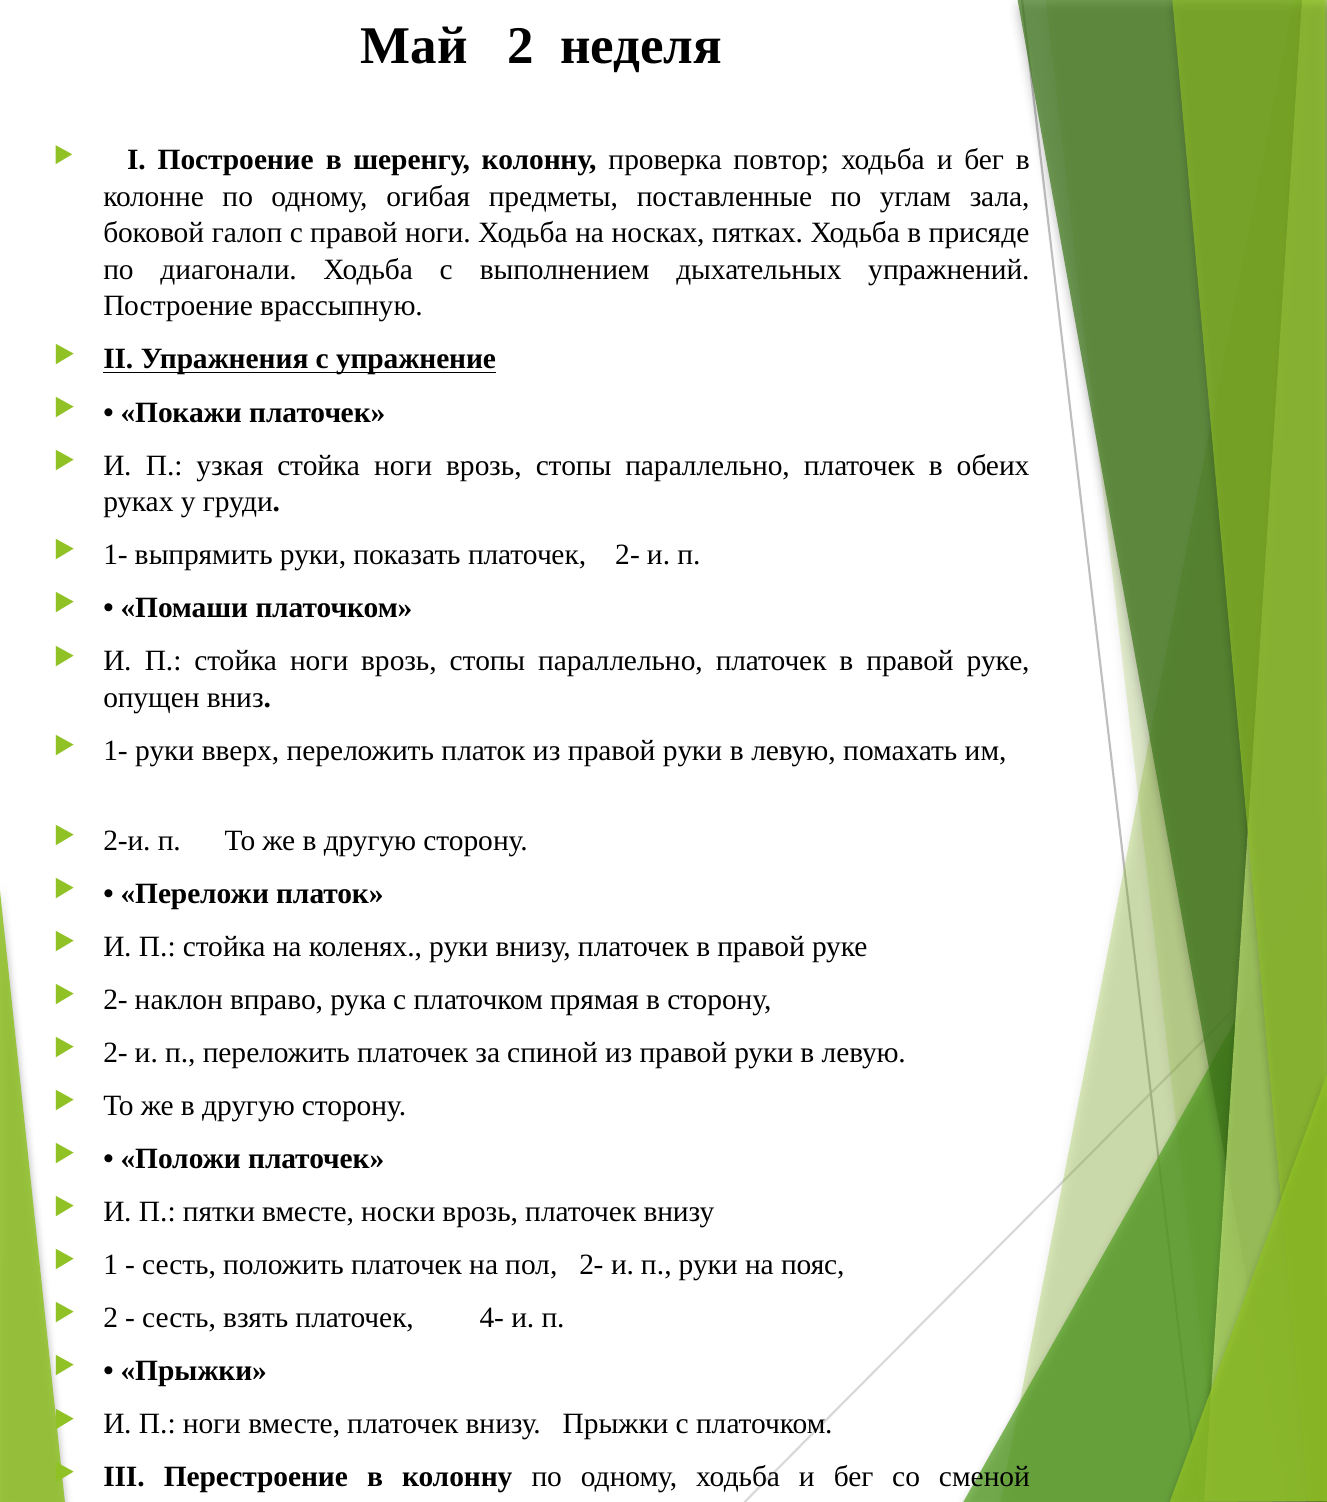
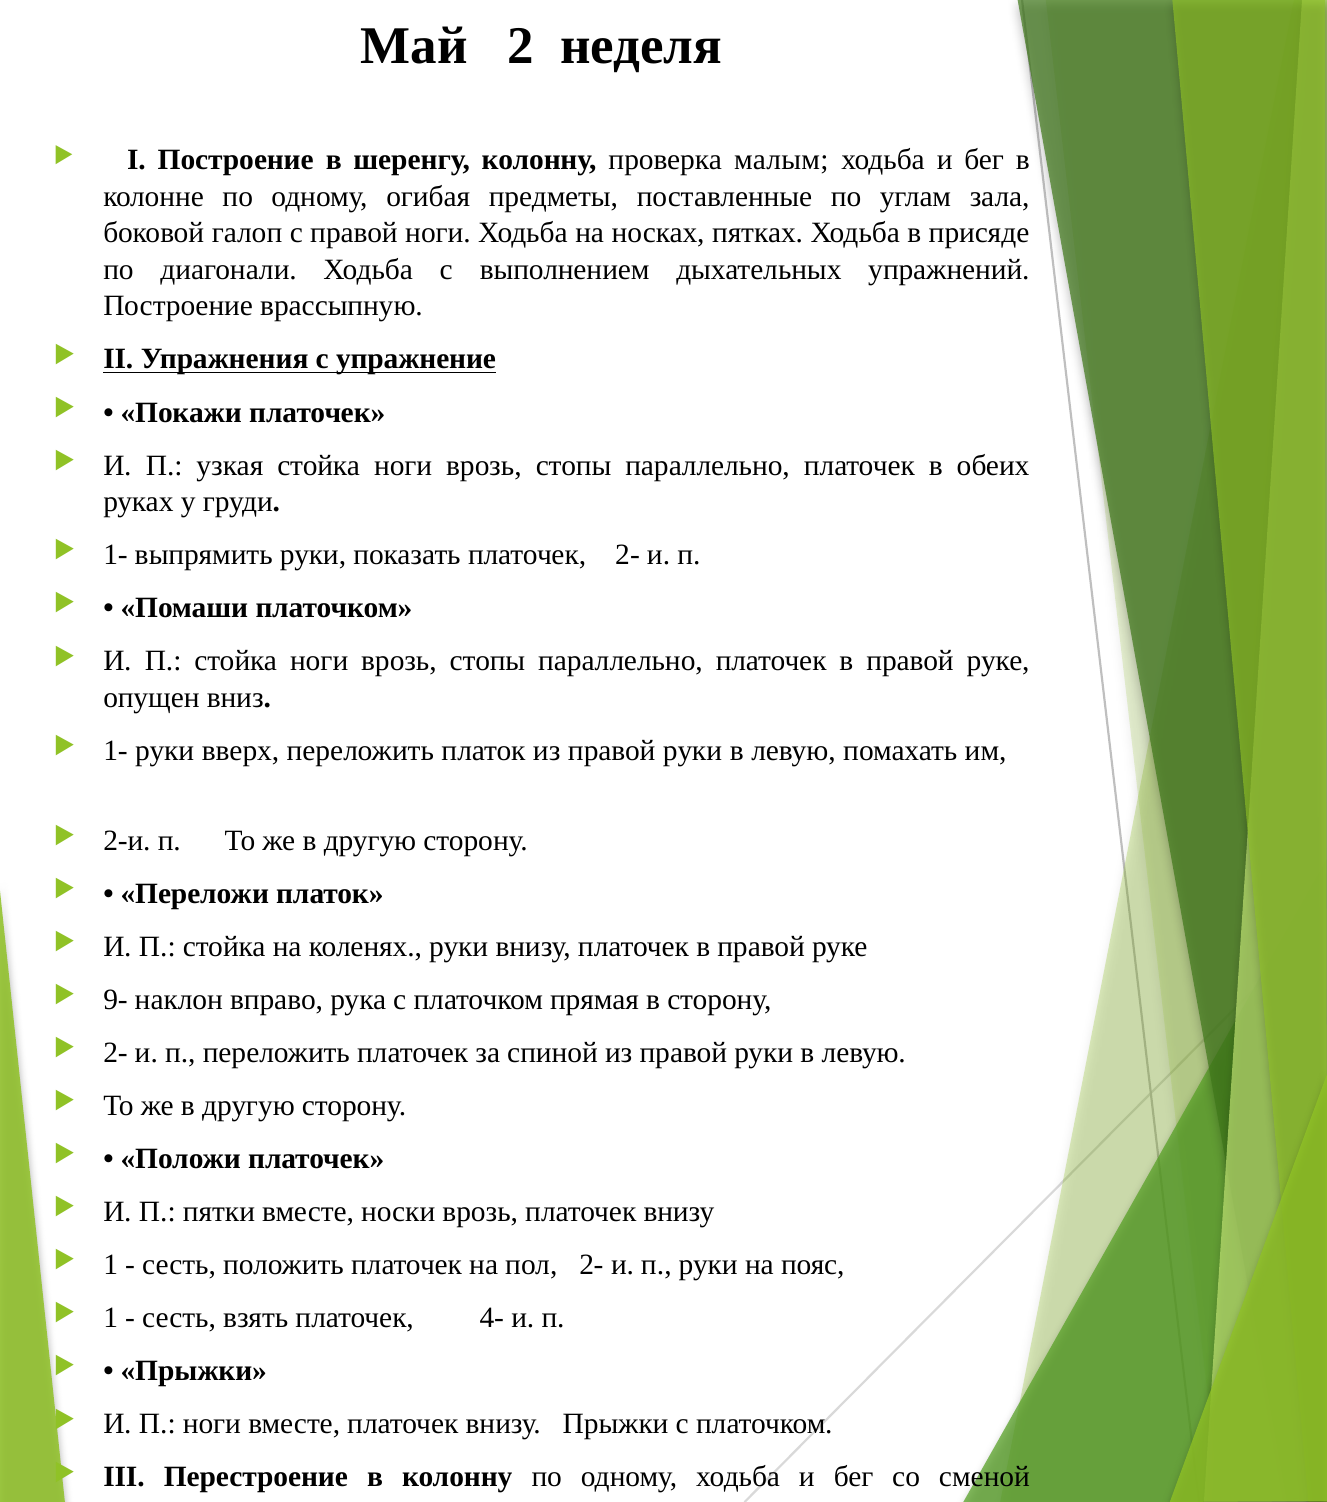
повтор: повтор -> малым (781, 160)
2-: 2- -> 9- (116, 1000)
2: 2 -> 1 (111, 1318)
